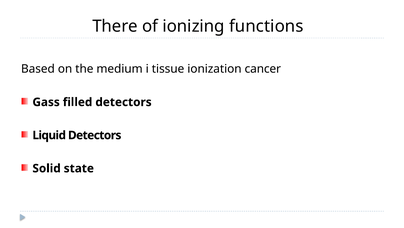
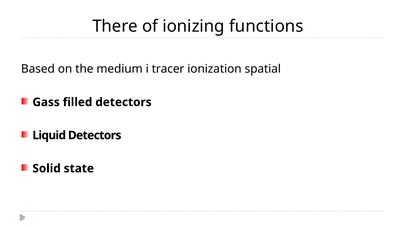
tissue: tissue -> tracer (168, 69)
cancer: cancer -> spatial (263, 69)
